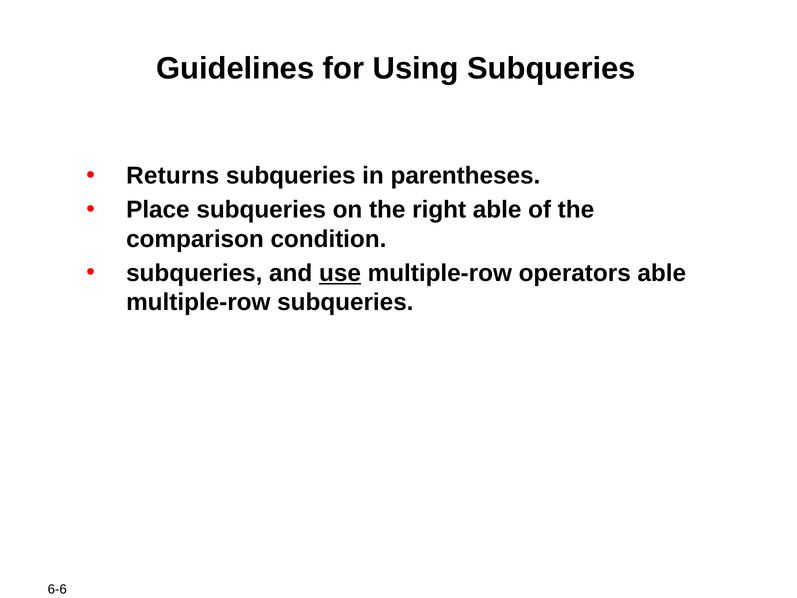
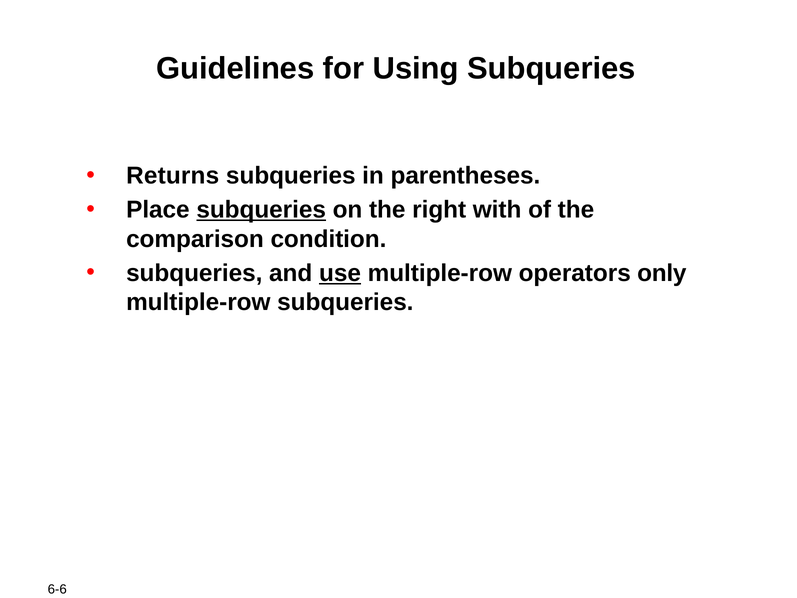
subqueries underline: none -> present (261, 210)
right able: able -> with (497, 210)
operators able: able -> only (662, 273)
